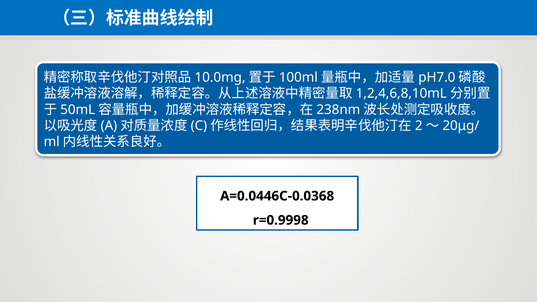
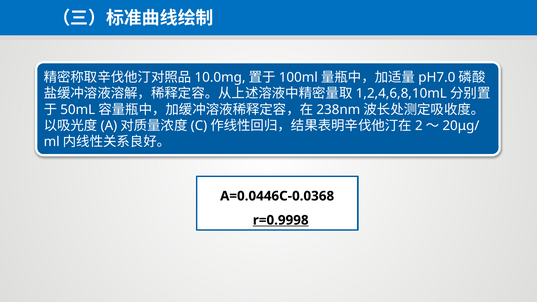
r=0.9998 underline: none -> present (281, 220)
